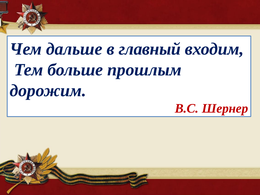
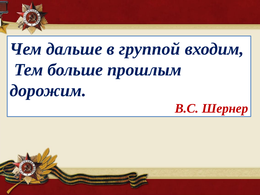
главный: главный -> группой (150, 49)
